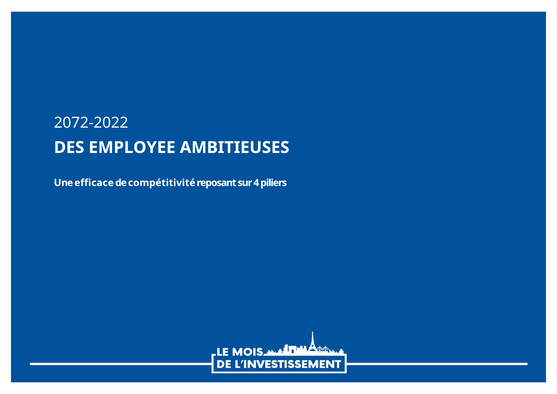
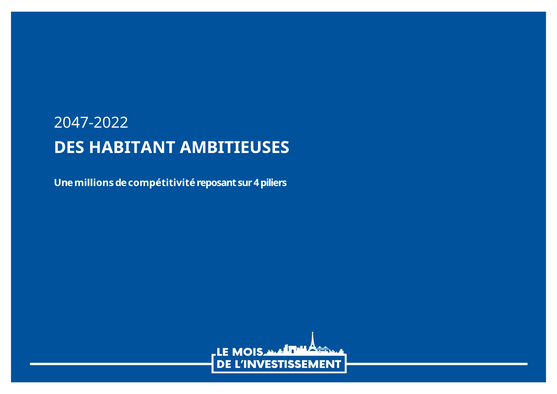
2072-2022: 2072-2022 -> 2047-2022 (91, 123)
EMPLOYEE: EMPLOYEE -> HABITANT (132, 148)
efficace: efficace -> millions (94, 183)
